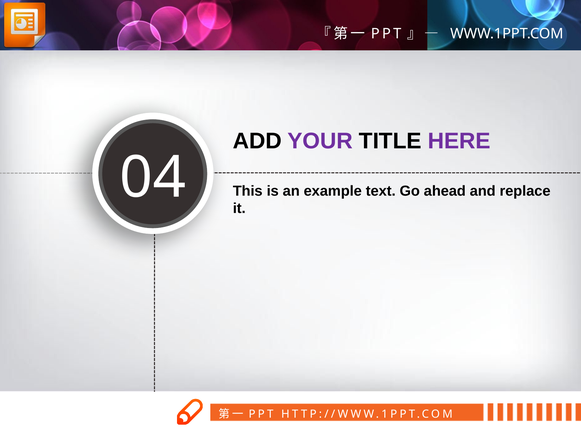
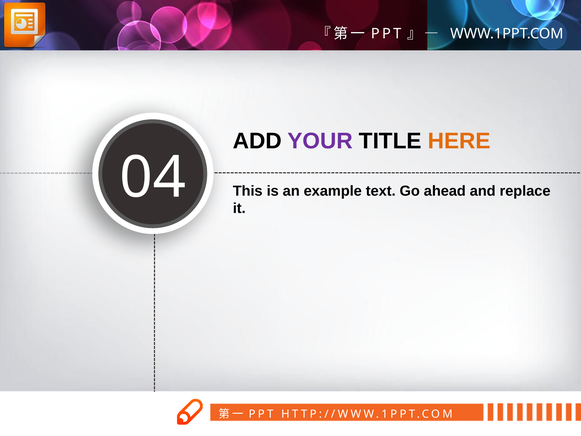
HERE colour: purple -> orange (459, 141)
